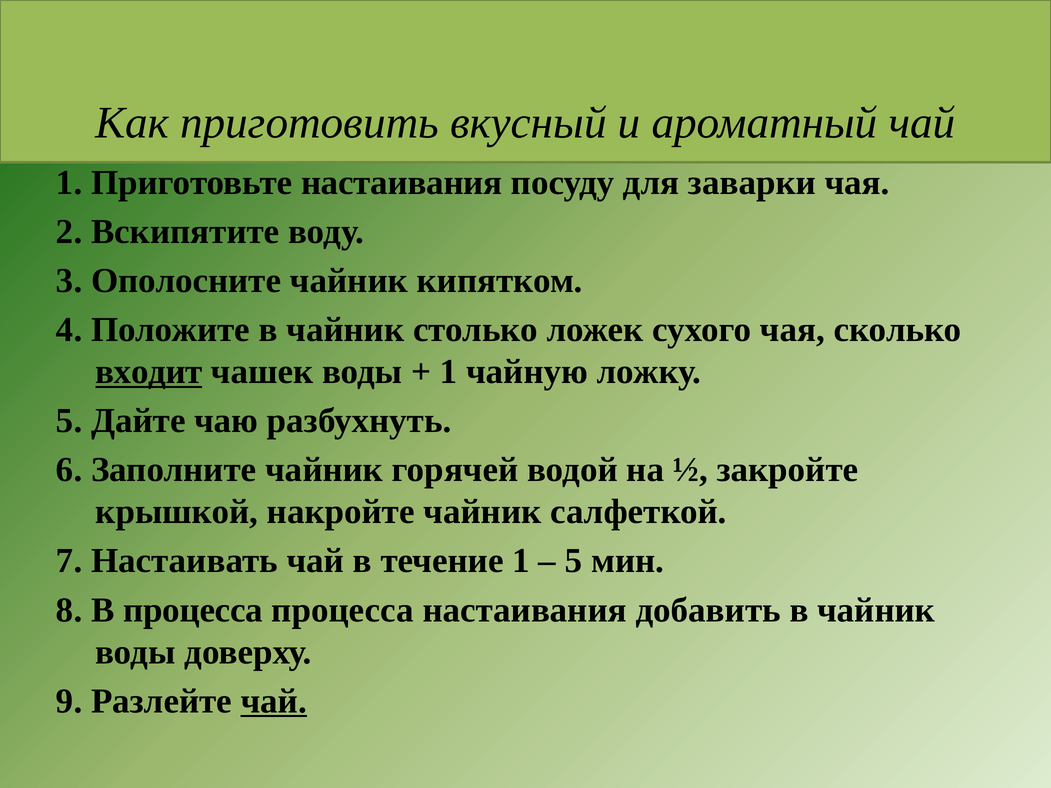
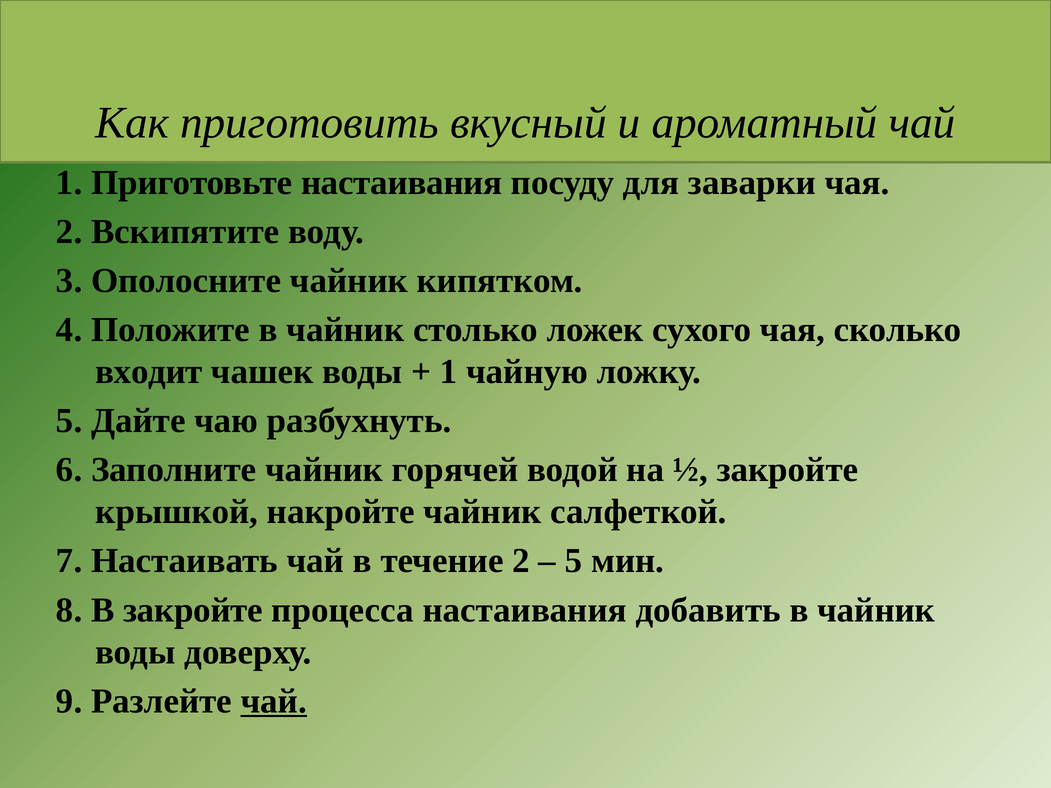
входит underline: present -> none (149, 372)
течение 1: 1 -> 2 (521, 561)
В процесса: процесса -> закройте (193, 610)
